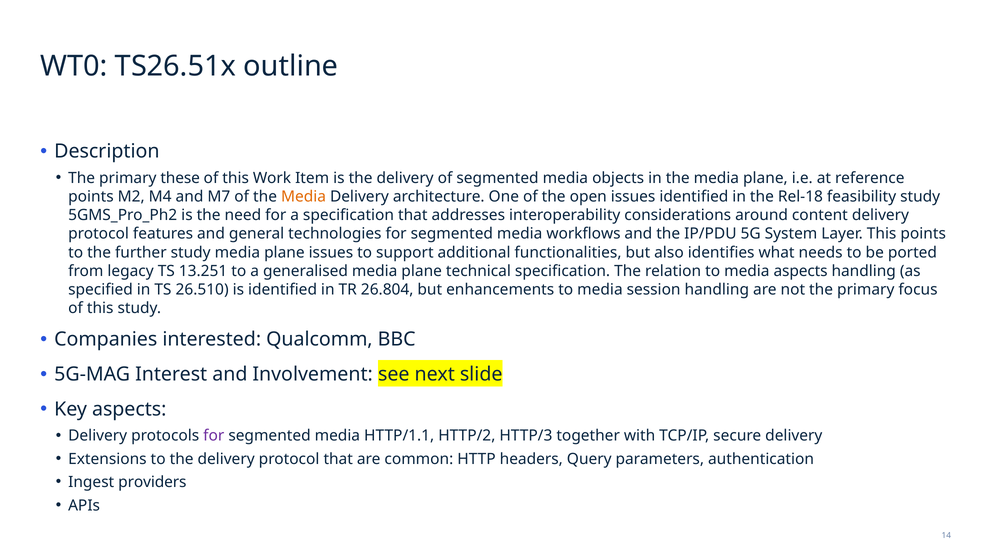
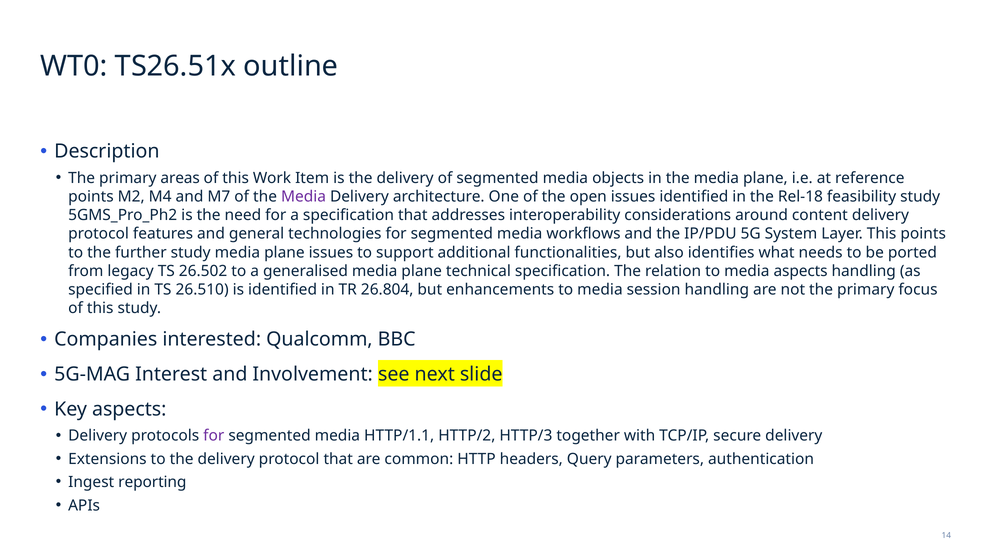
these: these -> areas (180, 178)
Media colour: orange -> purple (303, 197)
13.251: 13.251 -> 26.502 (203, 271)
providers: providers -> reporting (152, 482)
